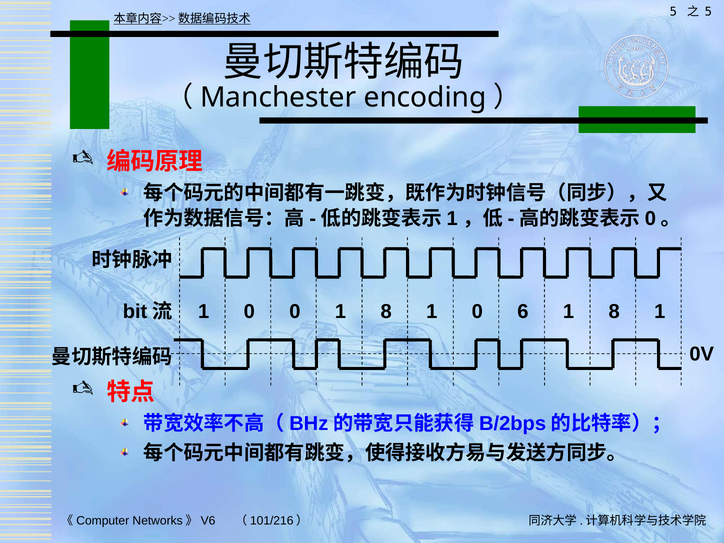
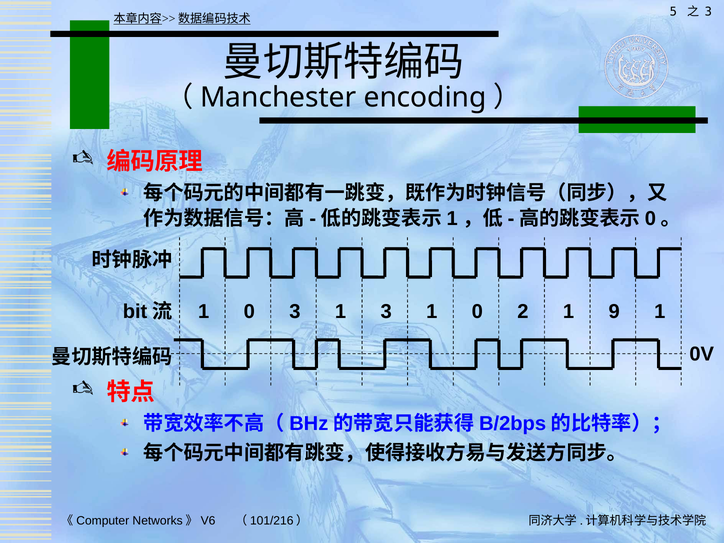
5: 5 -> 3 (708, 12)
0 0: 0 -> 3 (295, 312)
8: 8 -> 3 (386, 312)
6: 6 -> 2 (523, 312)
8: 8 -> 9 (614, 312)
